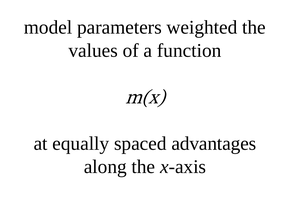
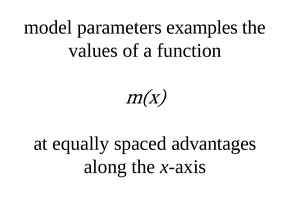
weighted: weighted -> examples (202, 27)
